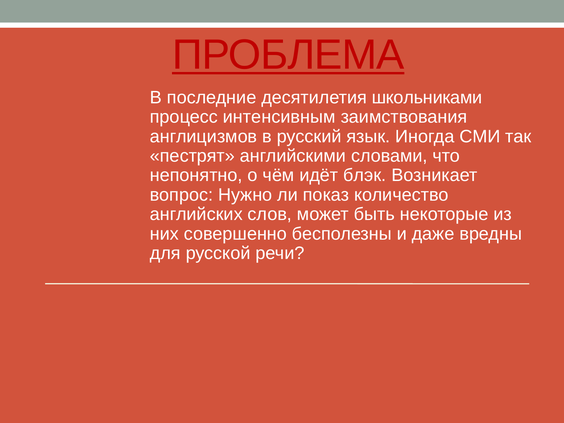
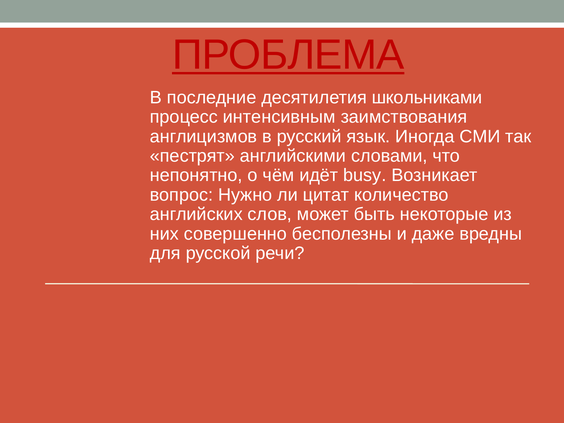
блэк: блэк -> busy (365, 175)
показ: показ -> цитат (326, 195)
